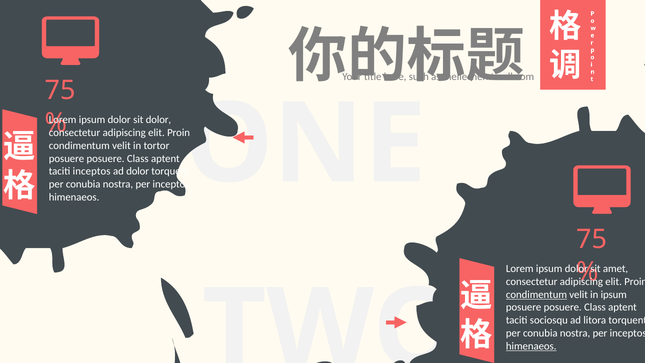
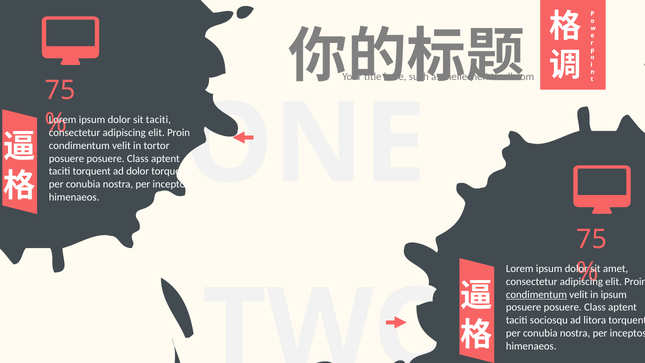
sit dolor: dolor -> taciti (158, 120)
taciti inceptos: inceptos -> torquent (92, 171)
himenaeos underline: present -> none (531, 346)
